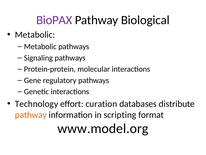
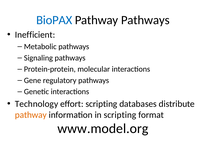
BioPAX colour: purple -> blue (54, 20)
Pathway Biological: Biological -> Pathways (145, 20)
Metabolic: Metabolic -> Inefficient (35, 35)
effort curation: curation -> scripting (101, 104)
